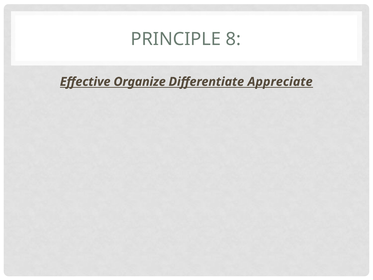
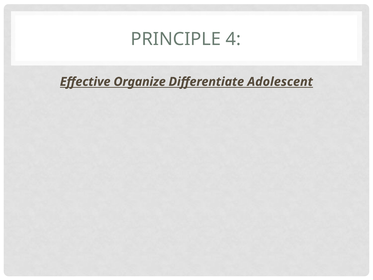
8: 8 -> 4 (233, 39)
Appreciate: Appreciate -> Adolescent (280, 82)
